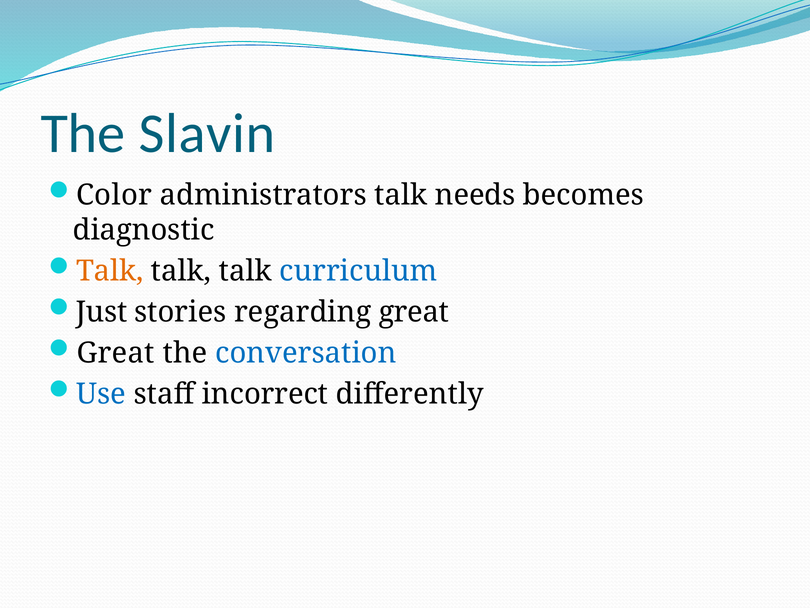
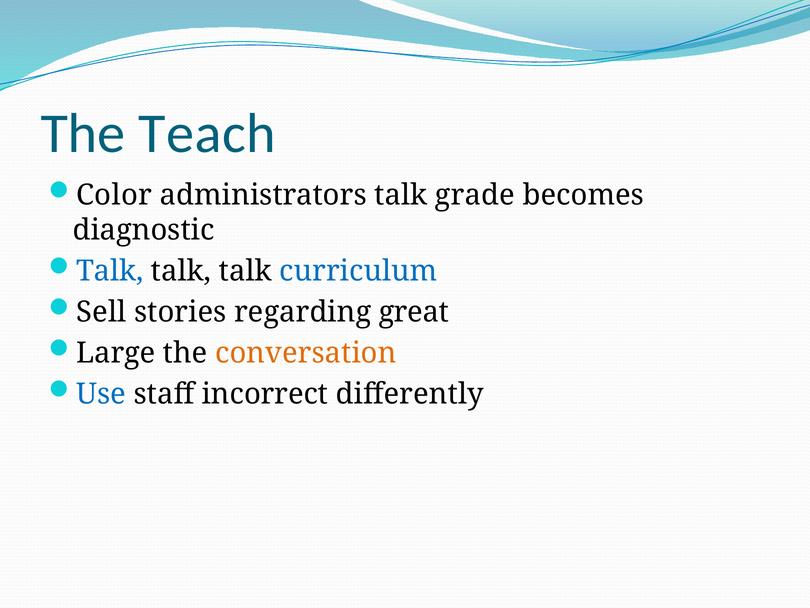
Slavin: Slavin -> Teach (207, 134)
needs: needs -> grade (475, 195)
Talk colour: orange -> blue (110, 271)
Just: Just -> Sell (101, 312)
Great: Great -> Large (116, 353)
conversation colour: blue -> orange (306, 353)
